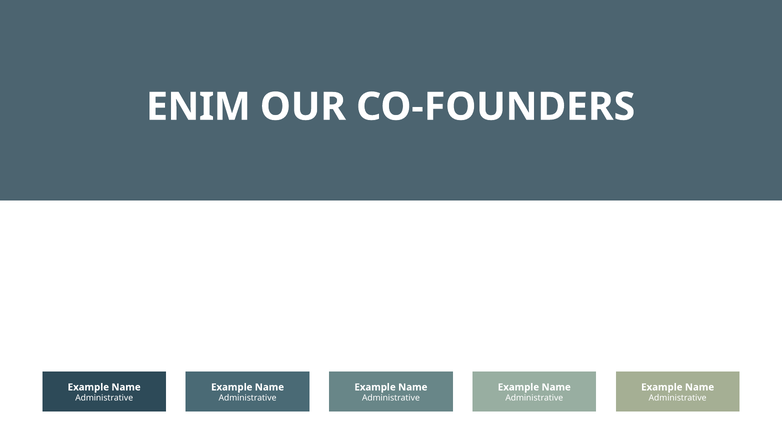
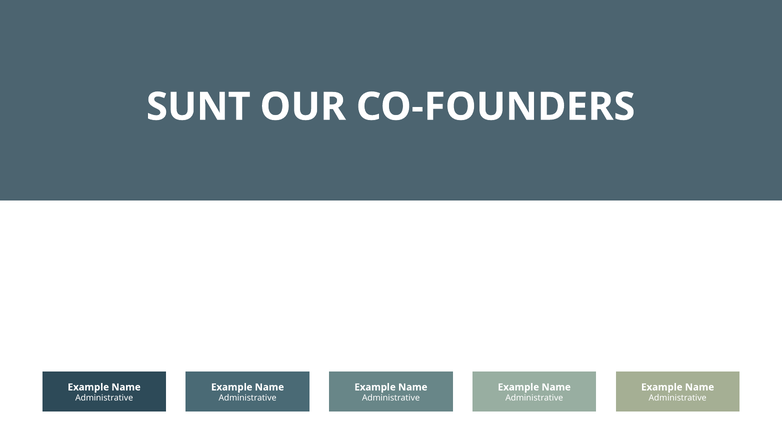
ENIM: ENIM -> SUNT (198, 107)
